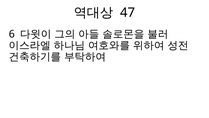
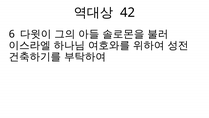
47: 47 -> 42 (128, 13)
